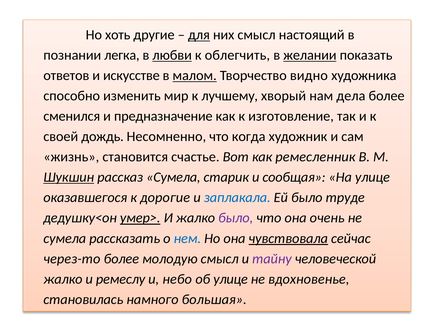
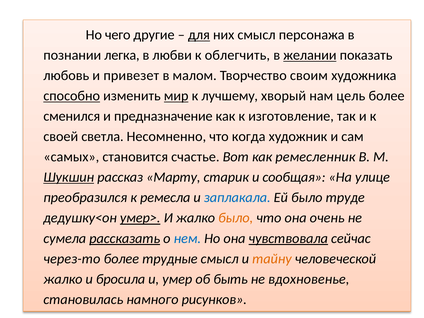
хоть: хоть -> чего (118, 35)
настоящий: настоящий -> персонажа (312, 35)
любви underline: present -> none (172, 55)
ответов: ответов -> любовь (66, 76)
искусстве: искусстве -> привезет (131, 76)
малом underline: present -> none (195, 76)
видно: видно -> своим (309, 76)
способно underline: none -> present (72, 96)
мир underline: none -> present (176, 96)
дела: дела -> цель (351, 96)
дождь: дождь -> светла (102, 137)
жизнь: жизнь -> самых (71, 157)
рассказ Сумела: Сумела -> Марту (173, 177)
оказавшегося: оказавшегося -> преобразился (85, 198)
дорогие: дорогие -> ремесла (165, 198)
было colour: purple -> orange (236, 218)
рассказать underline: none -> present (125, 238)
молодую: молодую -> трудные (170, 259)
тайну colour: purple -> orange (272, 259)
ремеслу: ремеслу -> бросила (121, 279)
небо: небо -> умер (177, 279)
об улице: улице -> быть (231, 279)
большая: большая -> рисунков (214, 299)
